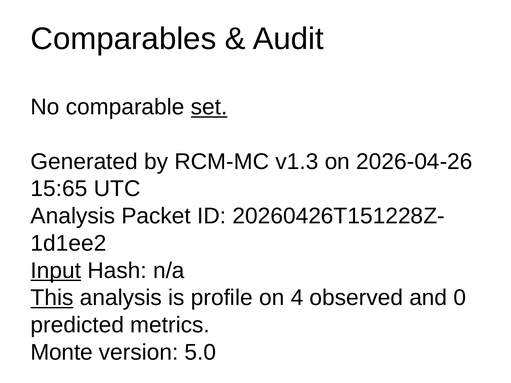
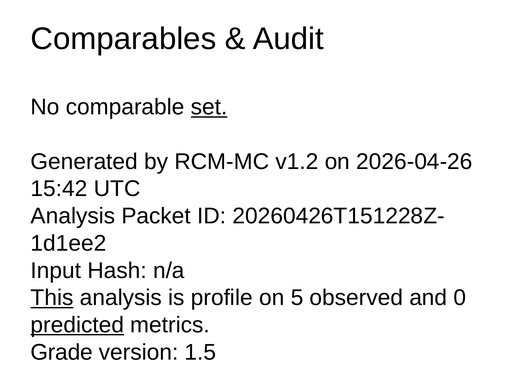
v1.3: v1.3 -> v1.2 (297, 162)
15:65: 15:65 -> 15:42 (59, 189)
Input underline: present -> none (56, 271)
4: 4 -> 5 (297, 298)
predicted underline: none -> present (77, 325)
Monte: Monte -> Grade (62, 352)
5.0: 5.0 -> 1.5 (200, 352)
